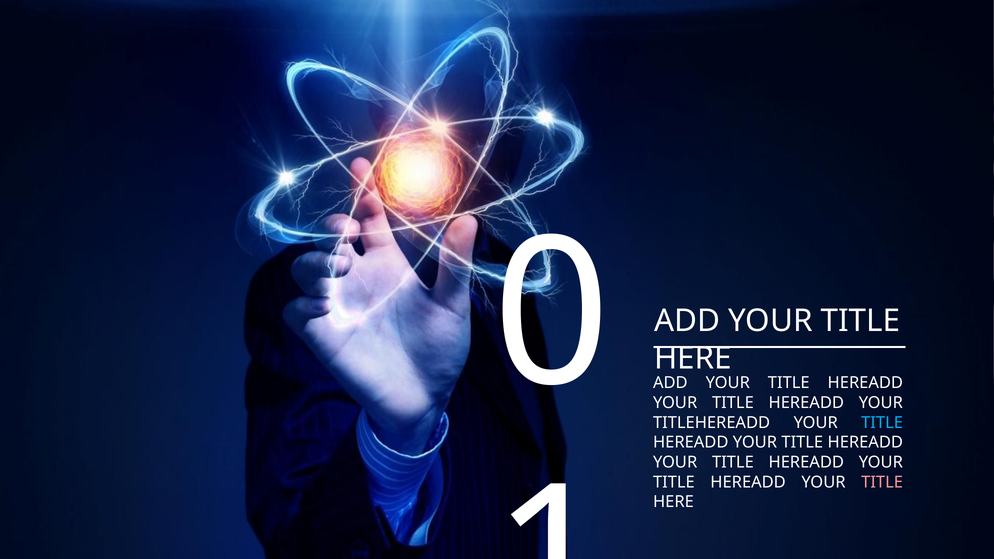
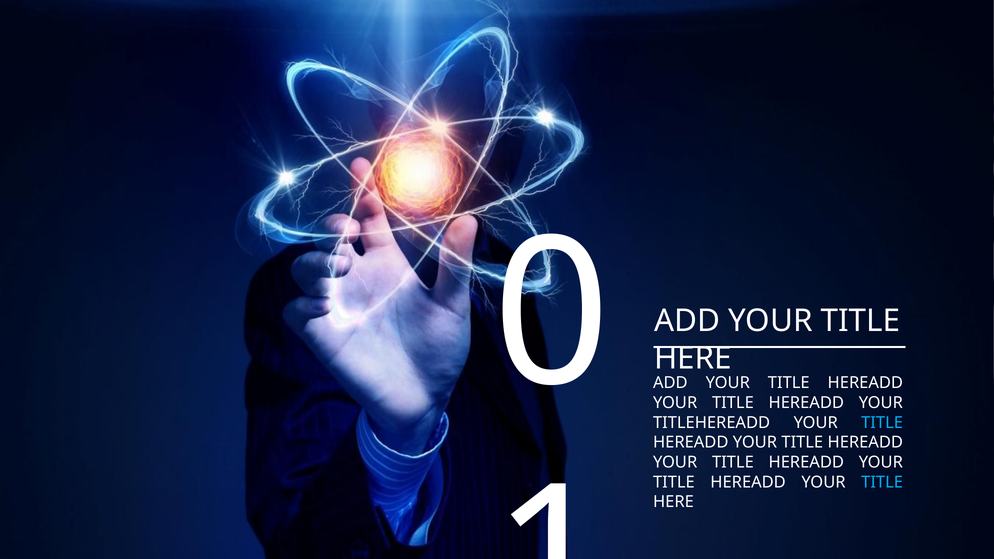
TITLE colour: pink -> light blue (882, 482)
